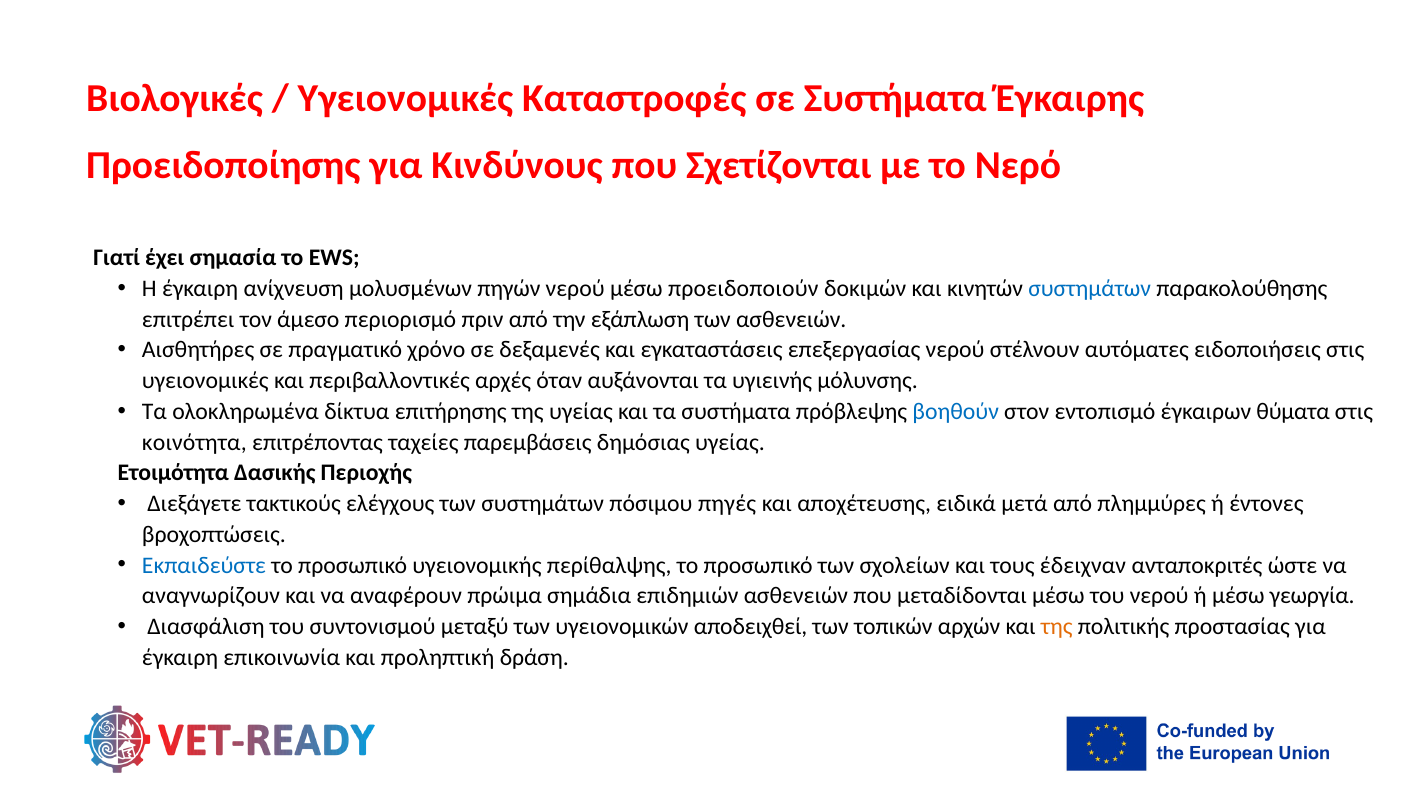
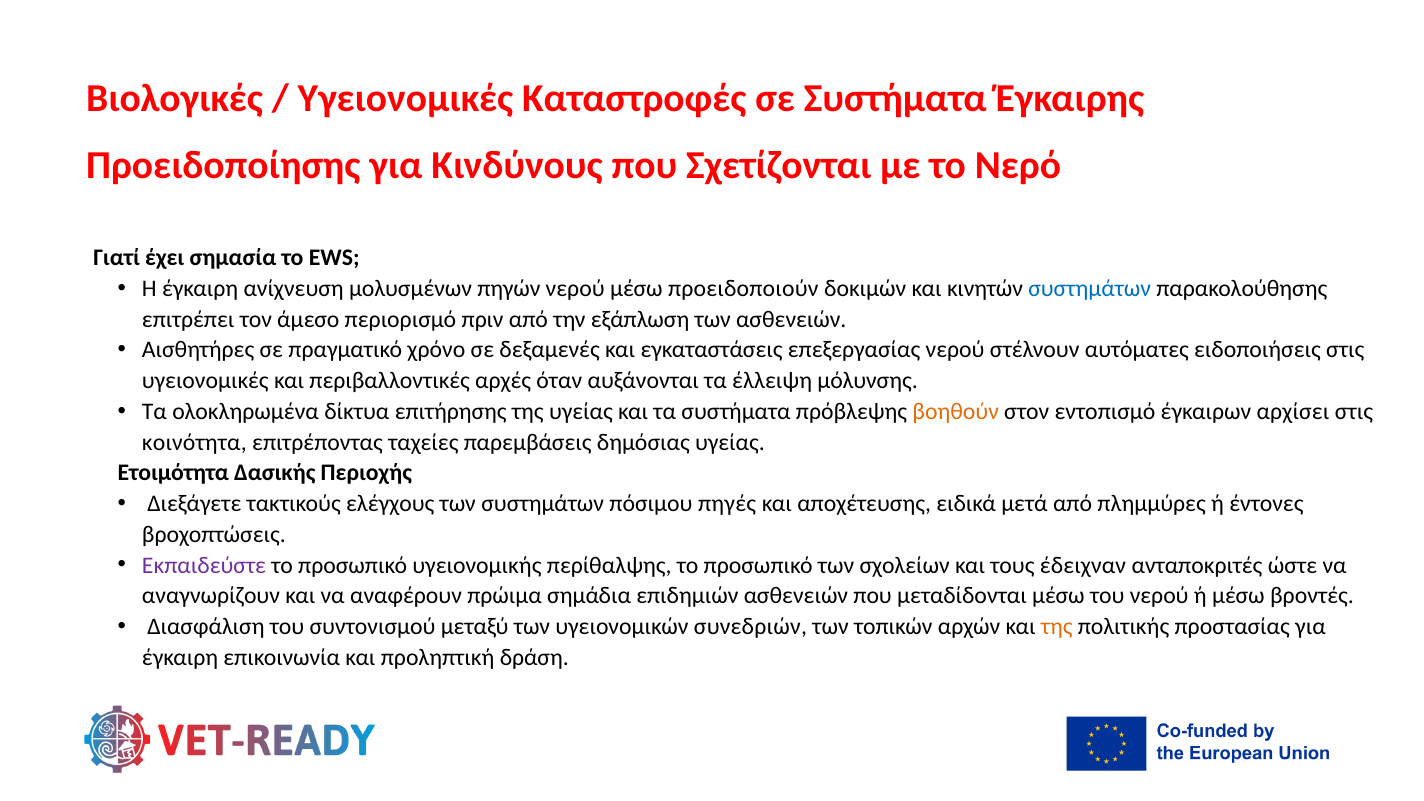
υγιεινής: υγιεινής -> έλλειψη (772, 381)
βοηθούν colour: blue -> orange (956, 412)
θύματα: θύματα -> αρχίσει (1293, 412)
Εκπαιδεύστε colour: blue -> purple (204, 565)
γεωργία: γεωργία -> βροντές (1312, 596)
αποδειχθεί: αποδειχθεί -> συνεδριών (750, 627)
